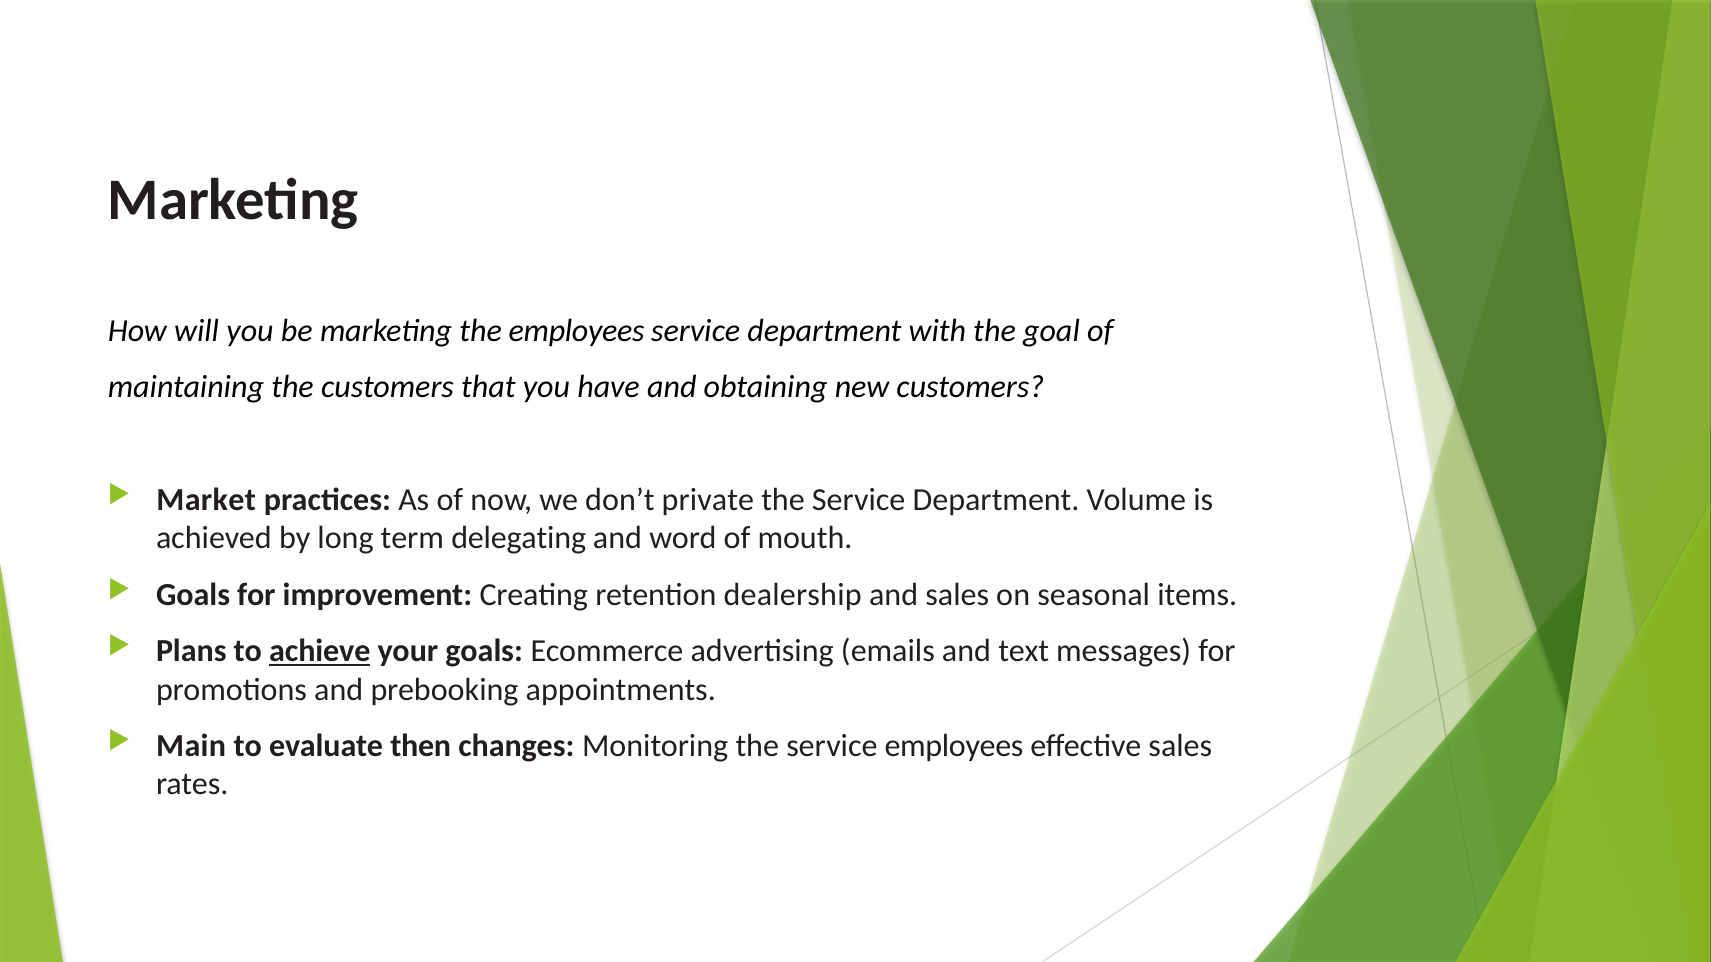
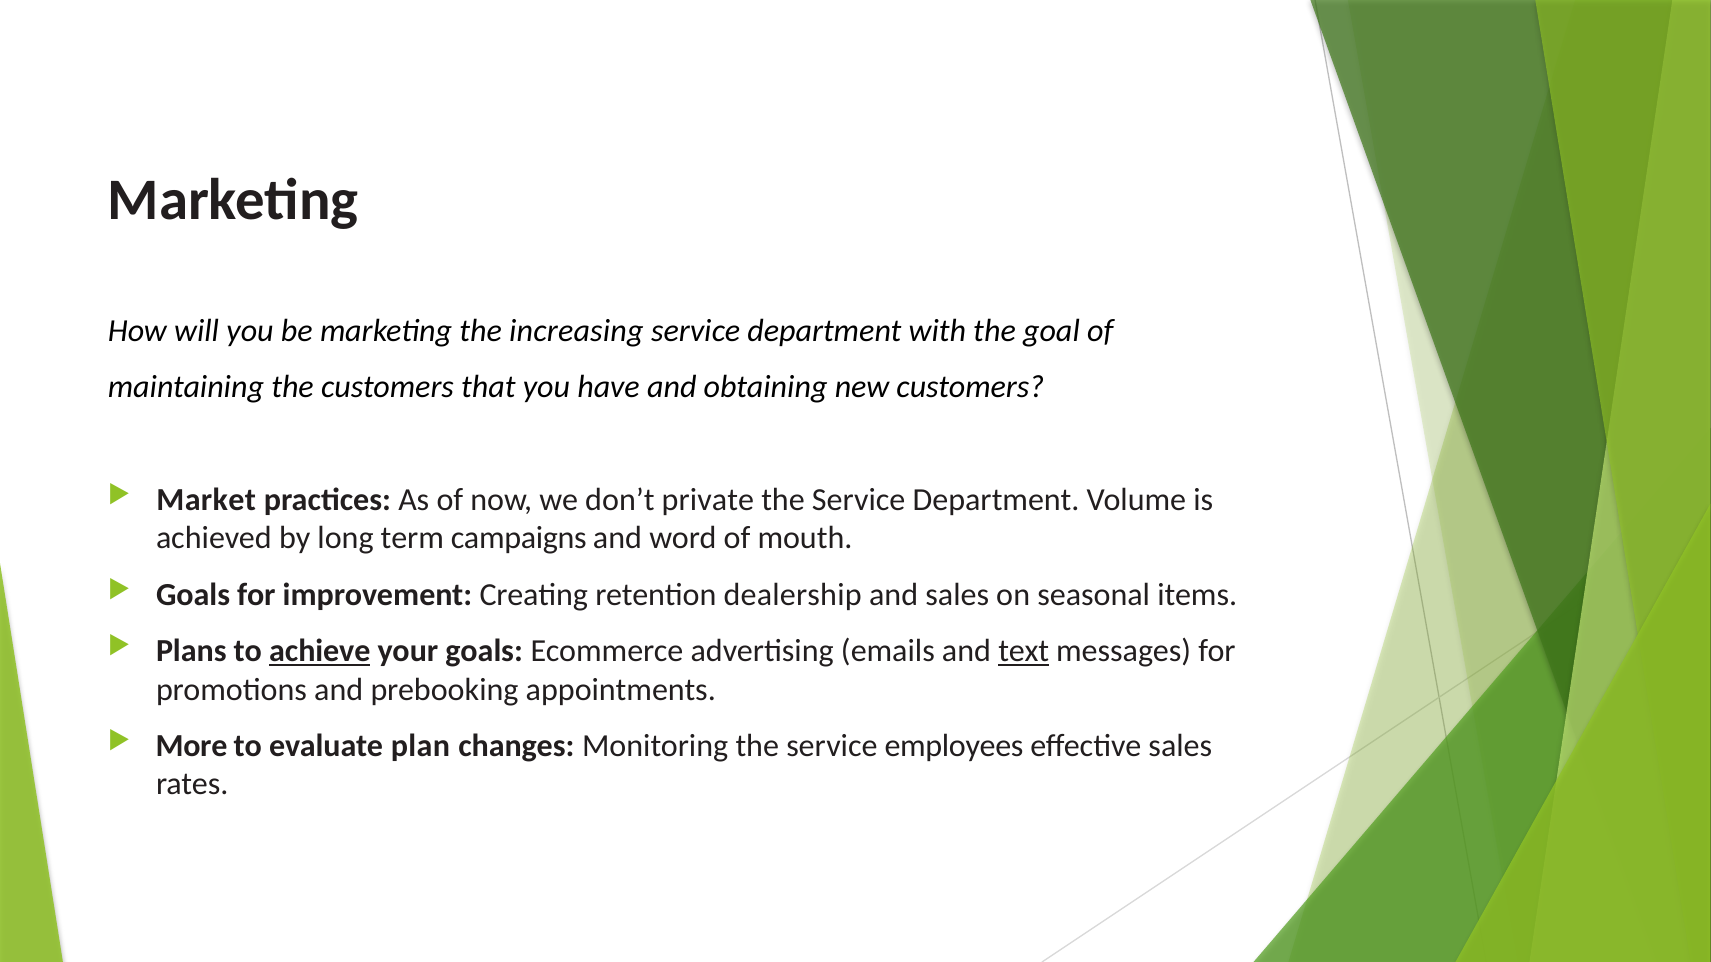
the employees: employees -> increasing (576, 331)
delegating: delegating -> campaigns (519, 539)
text underline: none -> present (1024, 651)
Main: Main -> More (191, 746)
then: then -> plan (420, 746)
